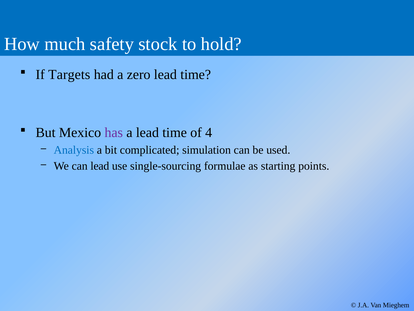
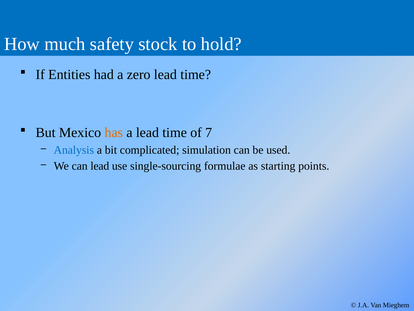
Targets: Targets -> Entities (69, 74)
has colour: purple -> orange (114, 132)
4: 4 -> 7 (209, 132)
